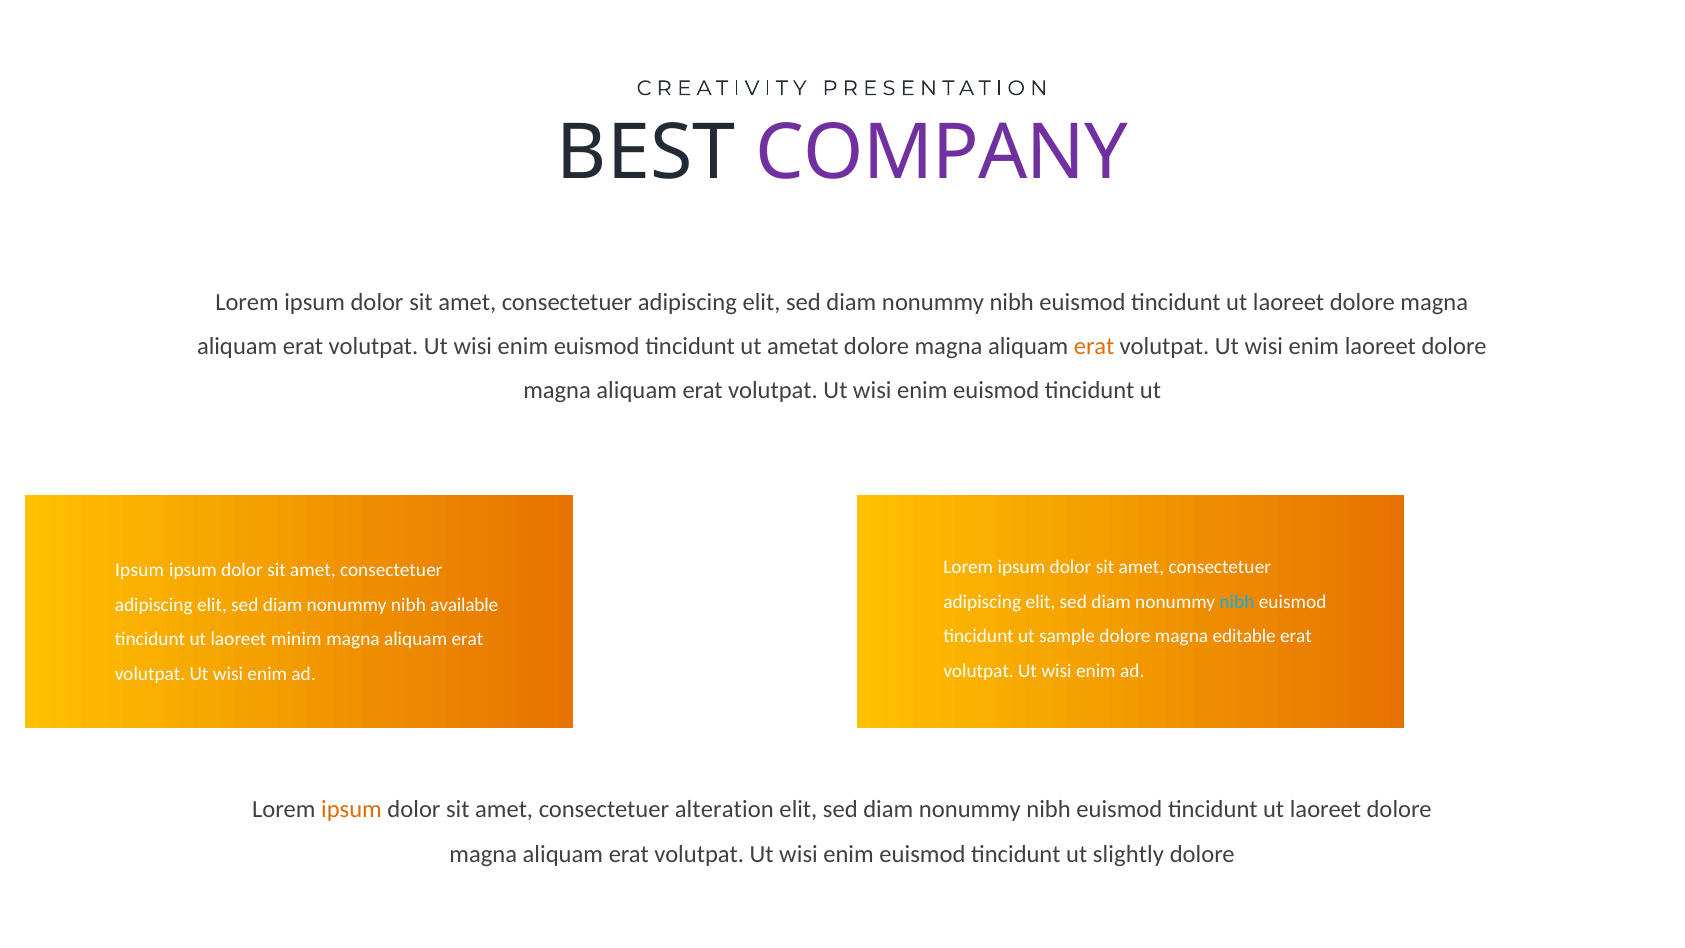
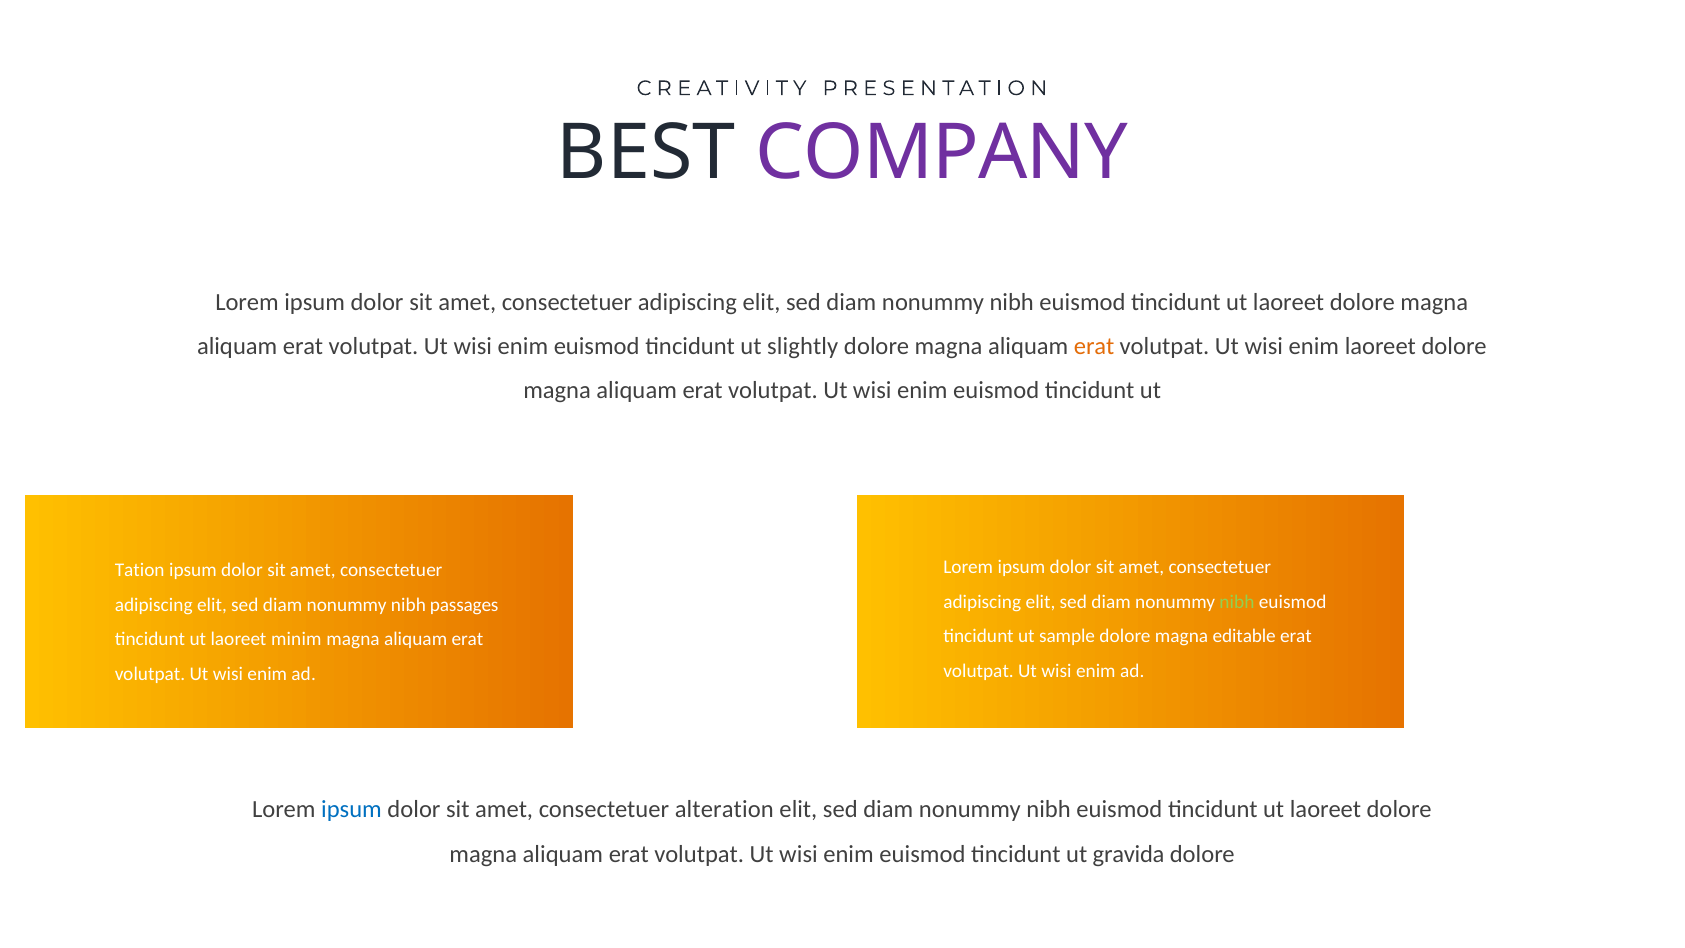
ametat: ametat -> slightly (803, 346)
Ipsum: Ipsum -> Tation (140, 570)
nibh colour: light blue -> light green (1237, 602)
available: available -> passages (464, 605)
ipsum colour: orange -> blue (352, 810)
slightly: slightly -> gravida (1129, 854)
